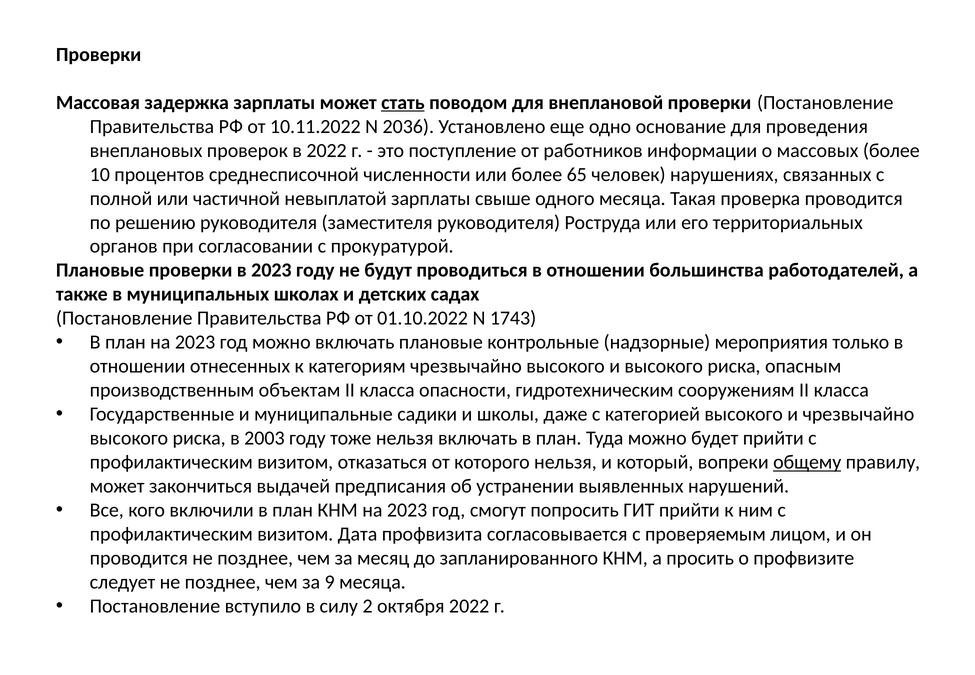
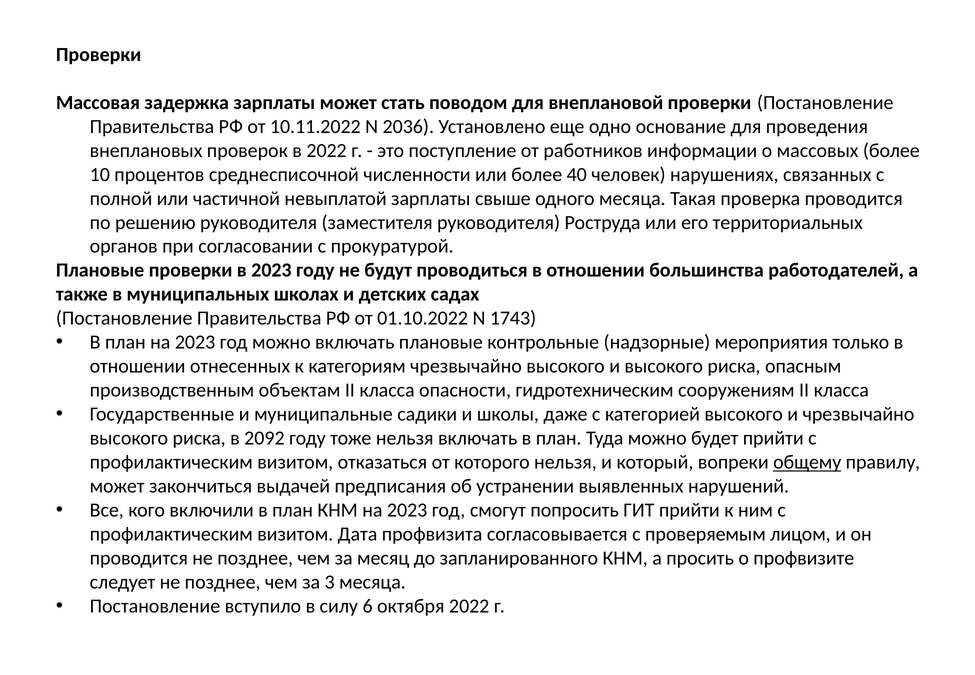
стать underline: present -> none (403, 102)
65: 65 -> 40 (577, 174)
2003: 2003 -> 2092 (264, 438)
9: 9 -> 3 (330, 582)
2: 2 -> 6 (368, 606)
